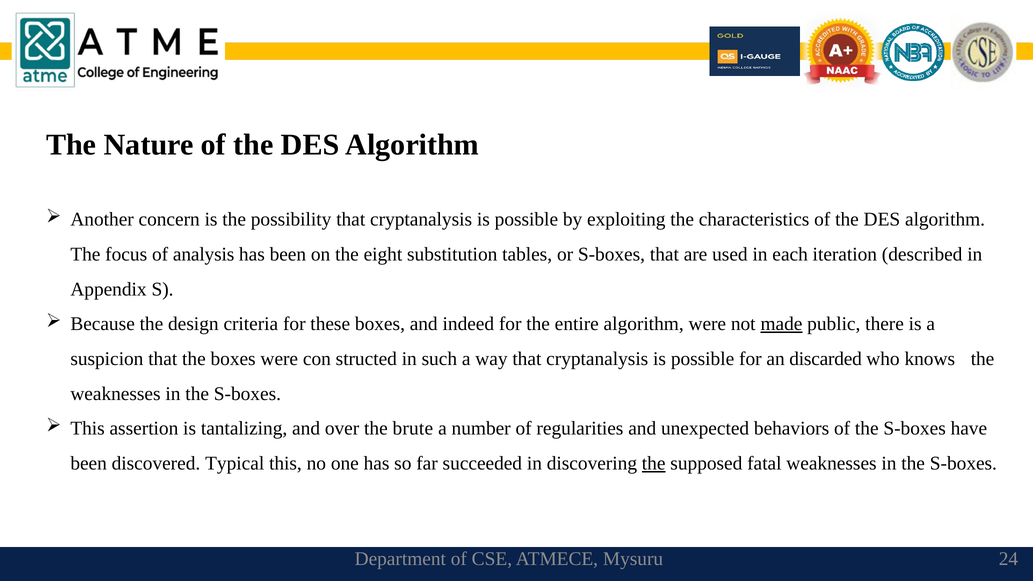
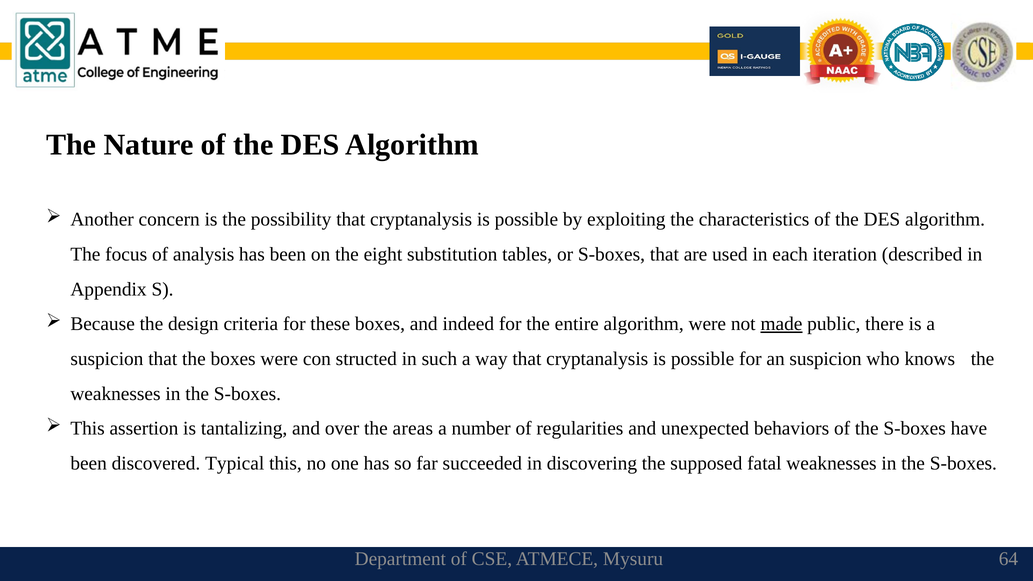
an discarded: discarded -> suspicion (826, 359)
brute: brute -> areas (413, 429)
the underline: present -> none (654, 463)
24: 24 -> 64 (1008, 559)
